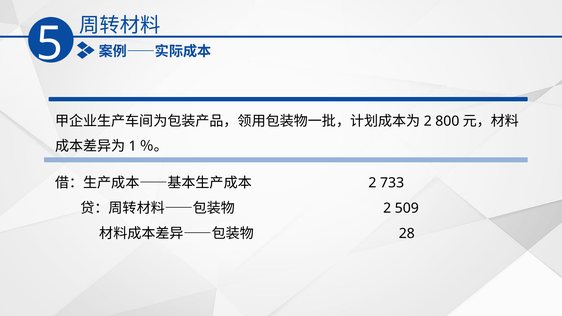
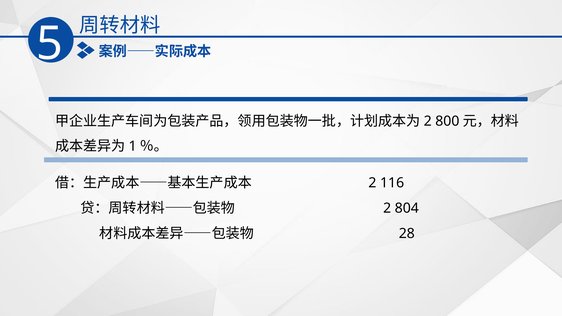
733: 733 -> 116 (392, 183)
509: 509 -> 804 (407, 208)
